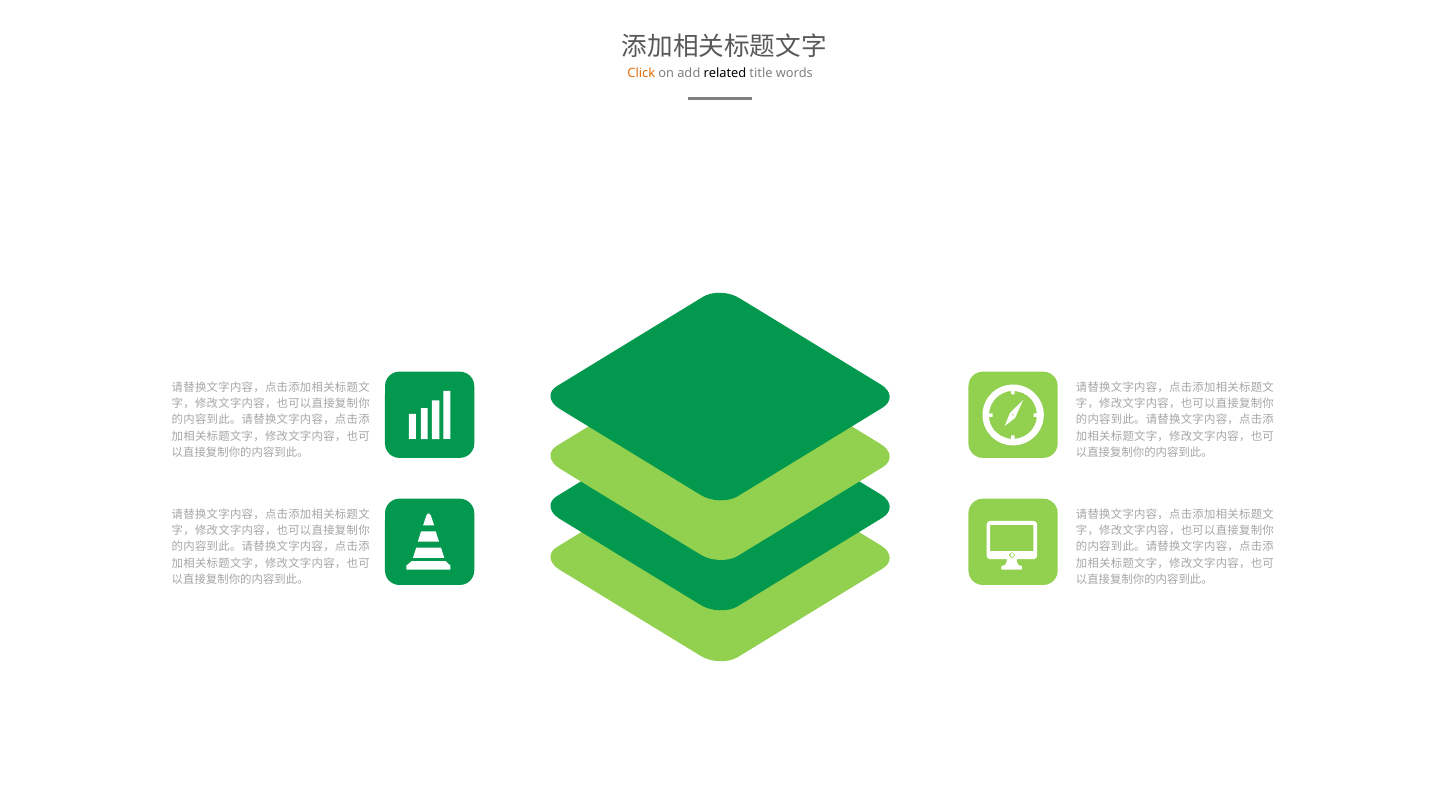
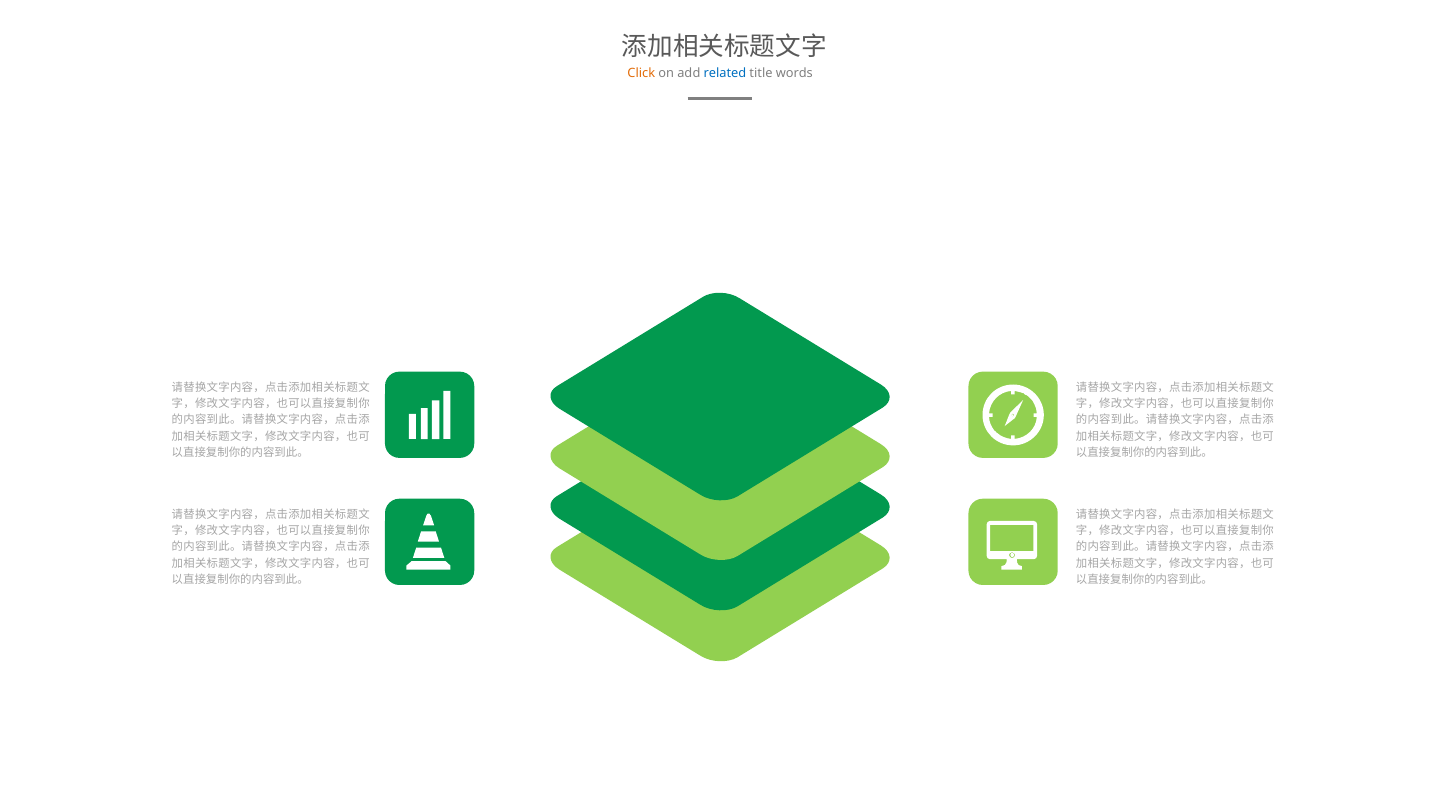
related colour: black -> blue (725, 74)
